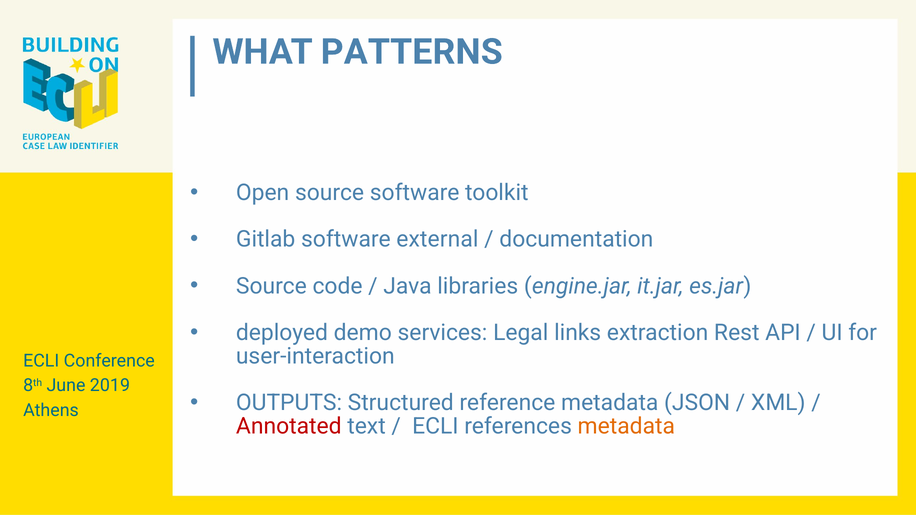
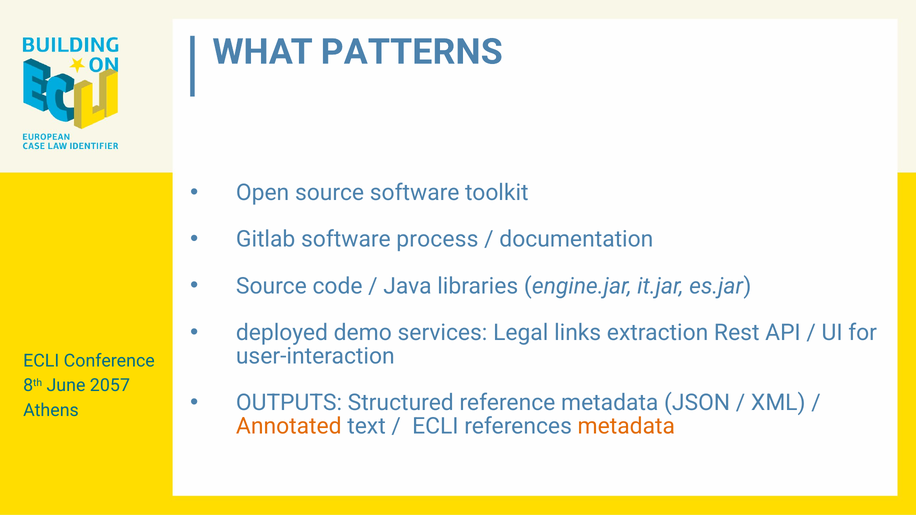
external: external -> process (437, 239)
2019: 2019 -> 2057 (110, 386)
Annotated colour: red -> orange (289, 426)
